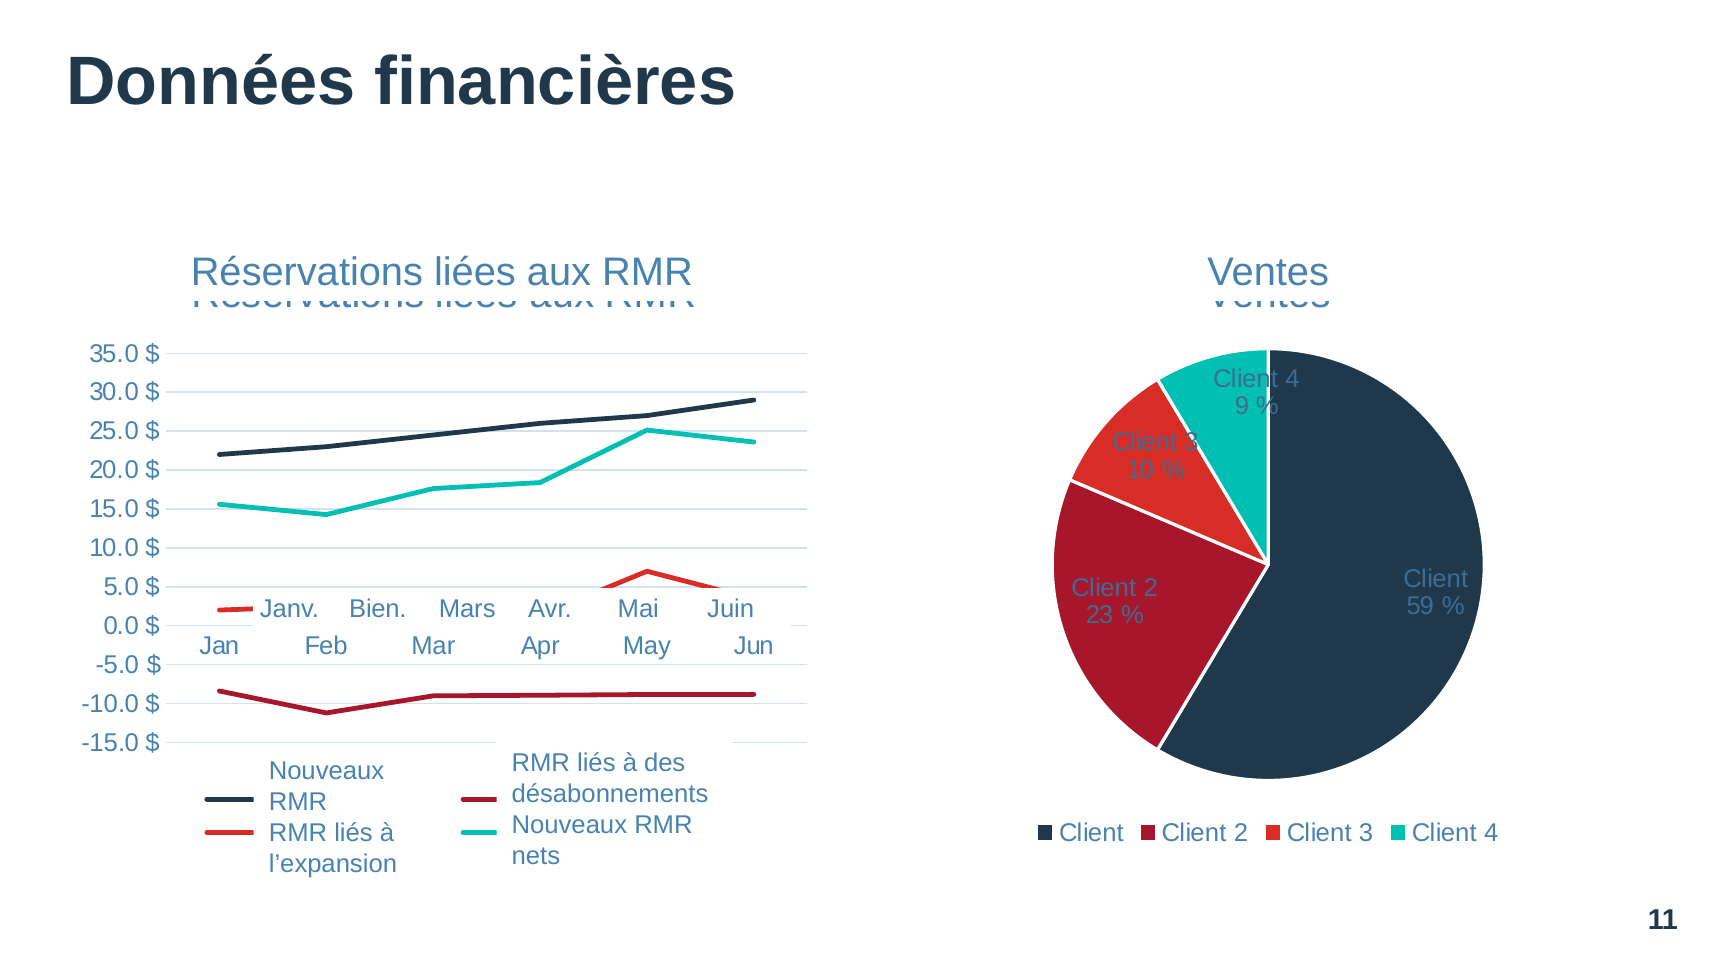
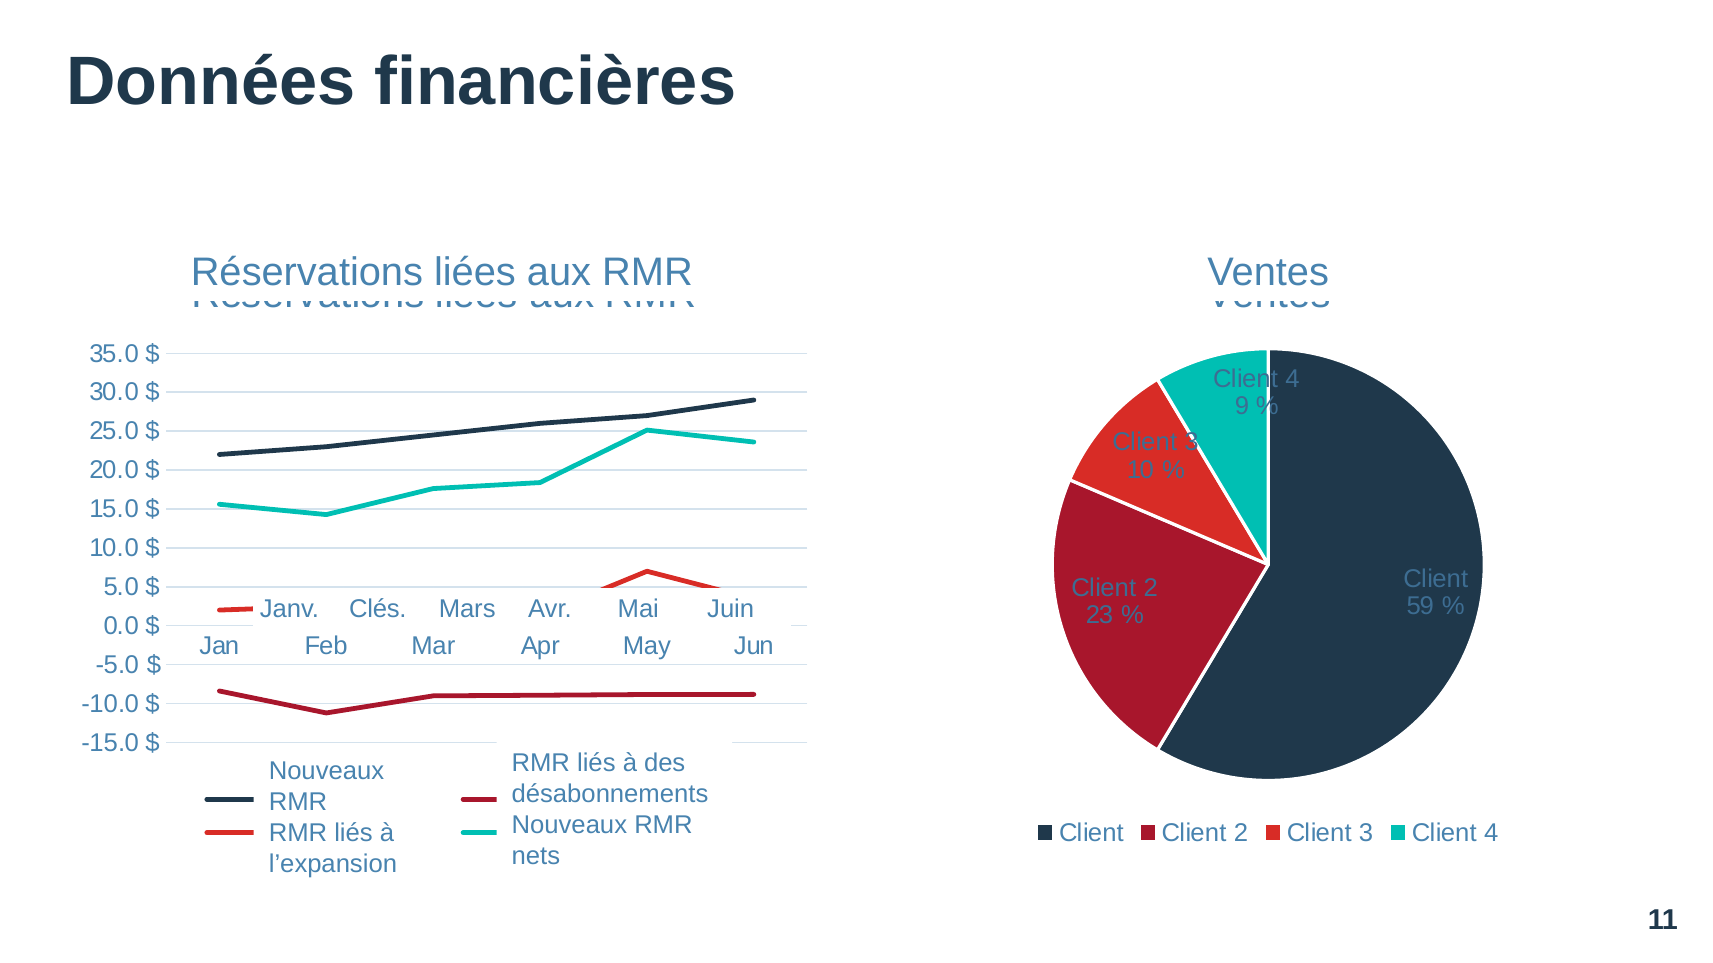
Bien: Bien -> Clés (378, 610)
